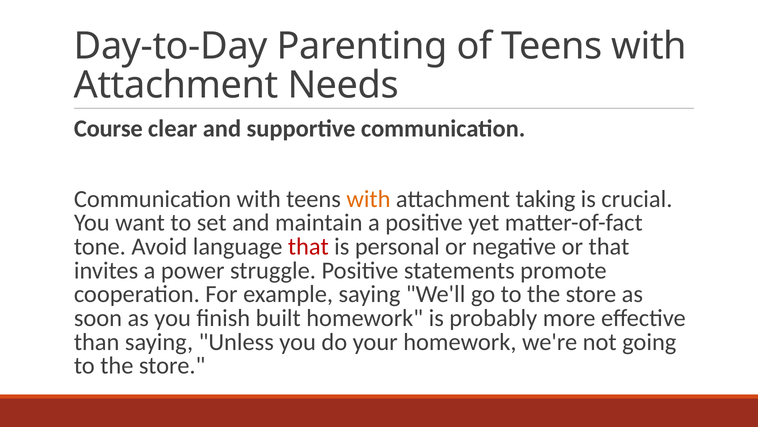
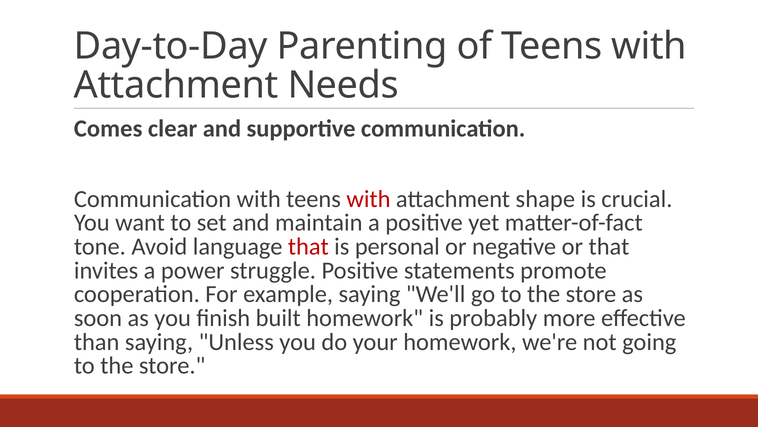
Course: Course -> Comes (108, 129)
with colour: orange -> red (368, 199)
taking: taking -> shape (545, 199)
